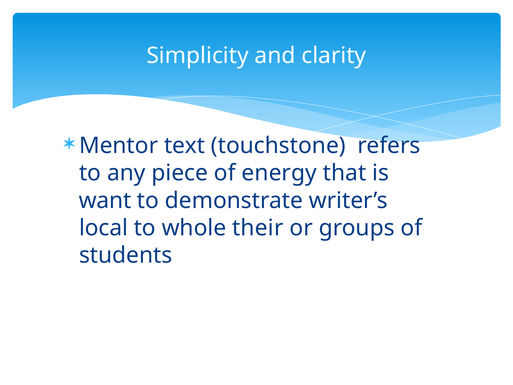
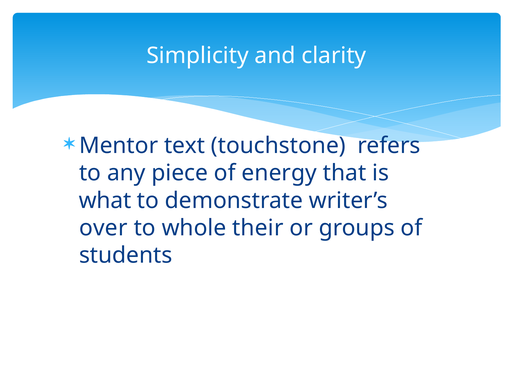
want: want -> what (105, 200)
local: local -> over (103, 228)
